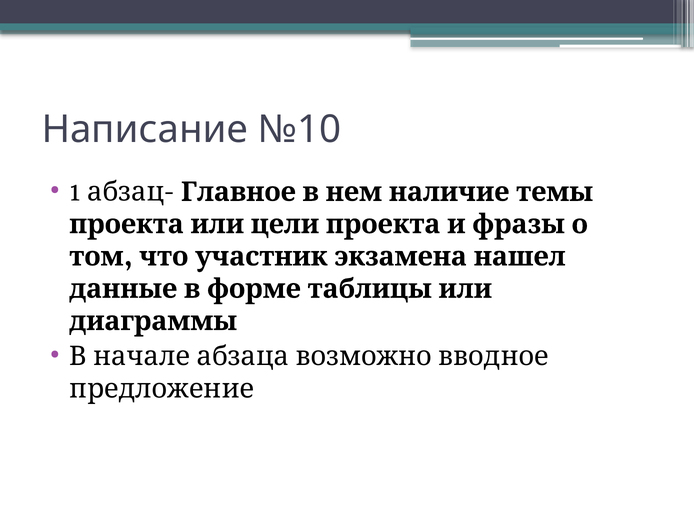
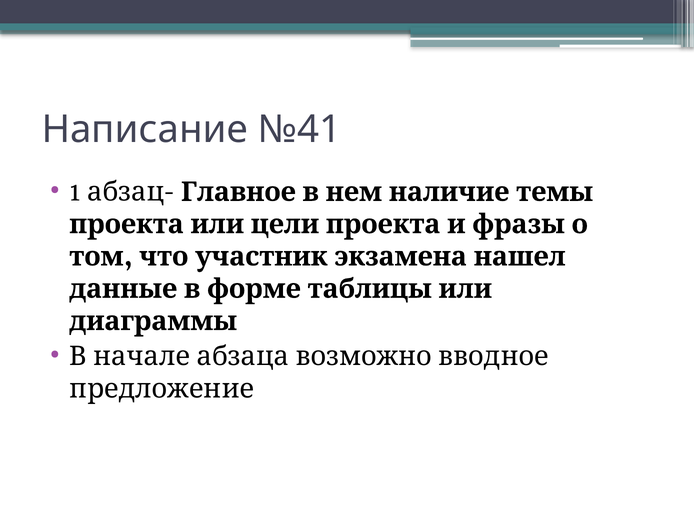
№10: №10 -> №41 (300, 130)
